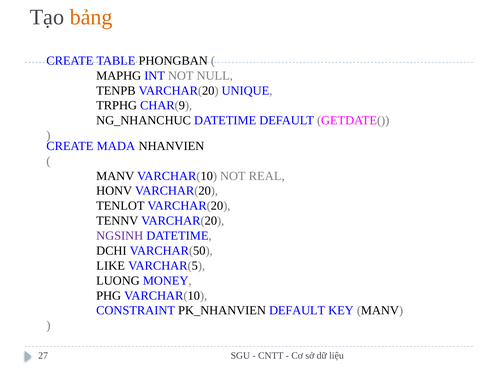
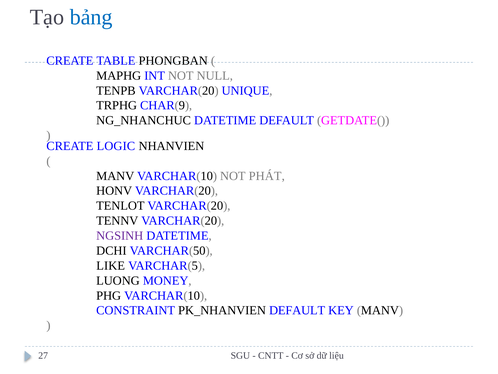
bảng colour: orange -> blue (91, 17)
MADA: MADA -> LOGIC (116, 146)
REAL: REAL -> PHÁT (267, 176)
